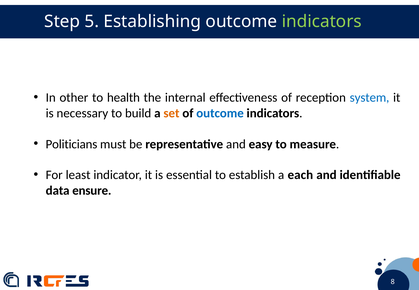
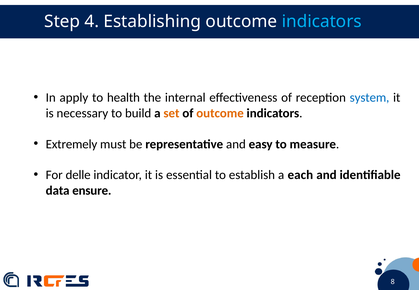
5: 5 -> 4 (92, 21)
indicators colour: light green -> light blue (322, 21)
other: other -> apply (74, 98)
outcome colour: blue -> orange (220, 113)
Politicians: Politicians -> Extremely (71, 144)
least: least -> delle (78, 175)
